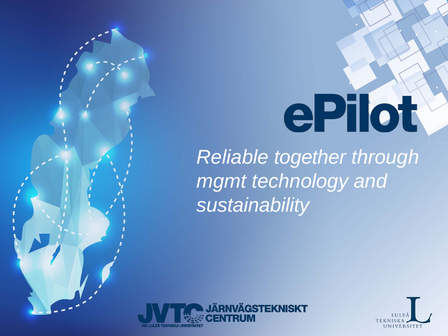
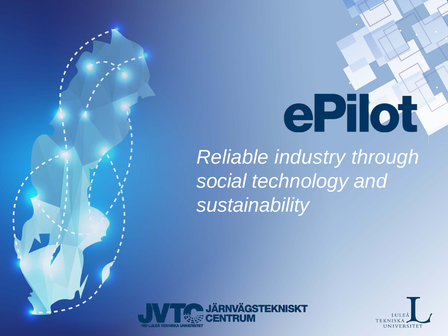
together: together -> industry (310, 157)
mgmt: mgmt -> social (222, 181)
